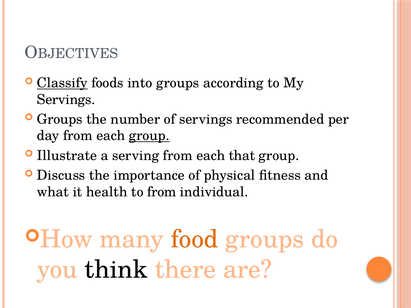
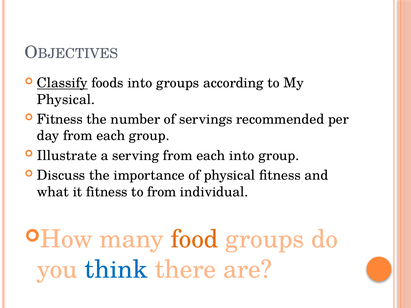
Servings: Servings -> Physical (66, 100)
Groups: Groups -> Fitness (60, 119)
group underline: present -> none (149, 136)
each that: that -> into (242, 156)
it health: health -> fitness (107, 192)
think colour: black -> blue (116, 270)
